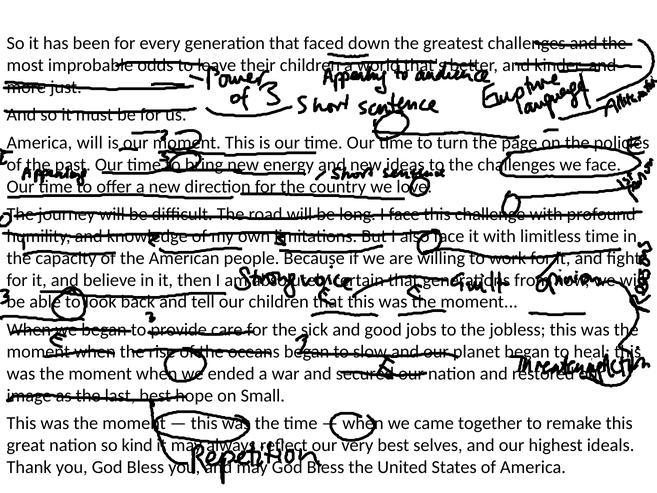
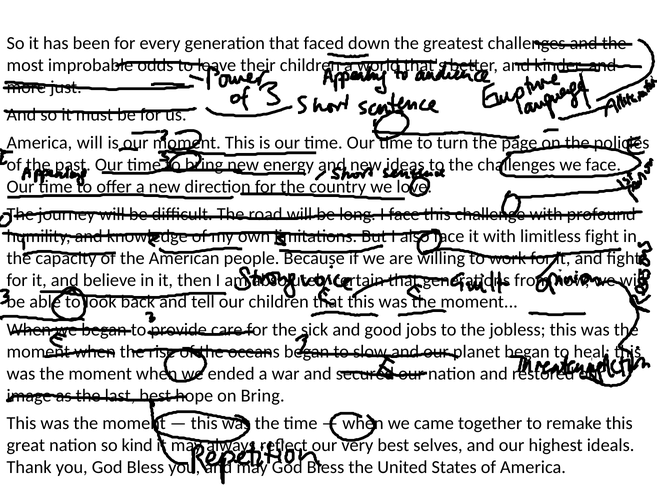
limitless time: time -> fight (602, 236)
on Small: Small -> Bring (263, 395)
